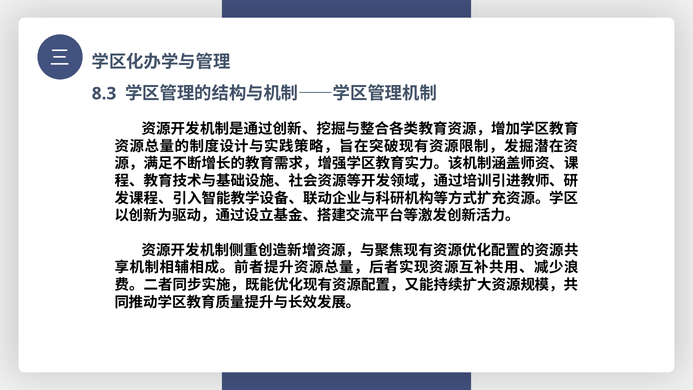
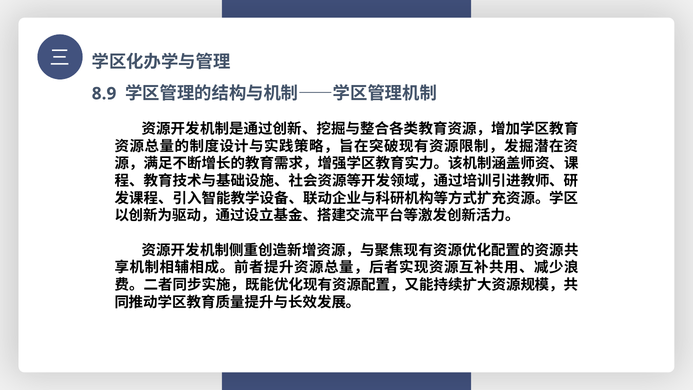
8.3: 8.3 -> 8.9 (104, 94)
